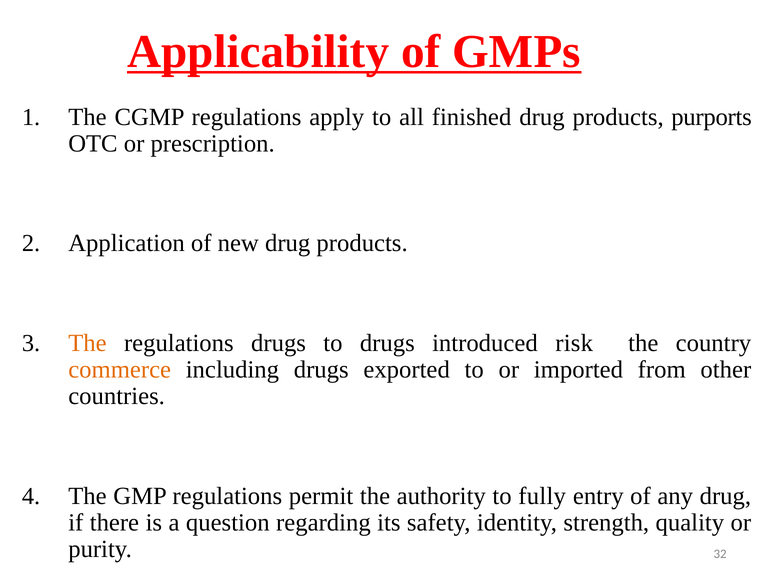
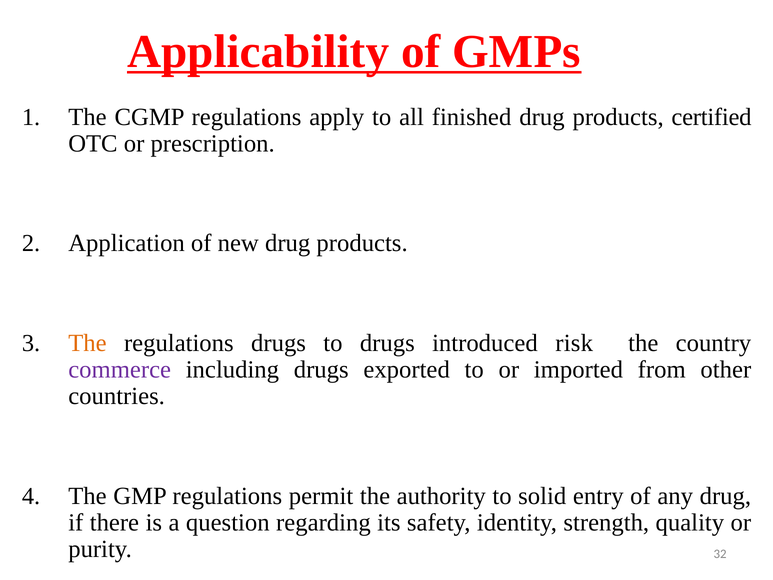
purports: purports -> certified (712, 117)
commerce colour: orange -> purple (120, 369)
fully: fully -> solid (542, 496)
